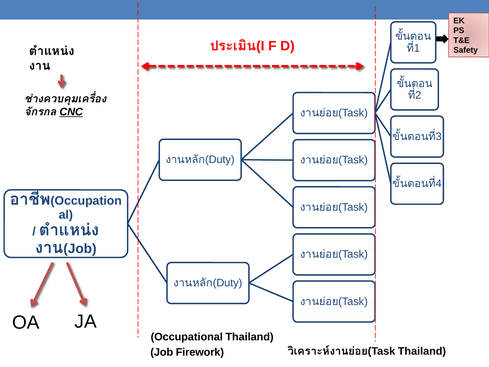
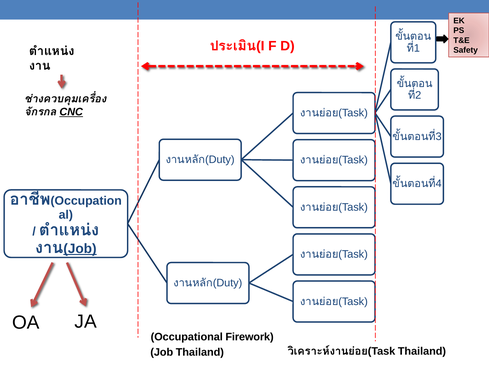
Job underline: none -> present (80, 249)
Occupational Thailand: Thailand -> Firework (250, 337)
Job Firework: Firework -> Thailand (200, 352)
